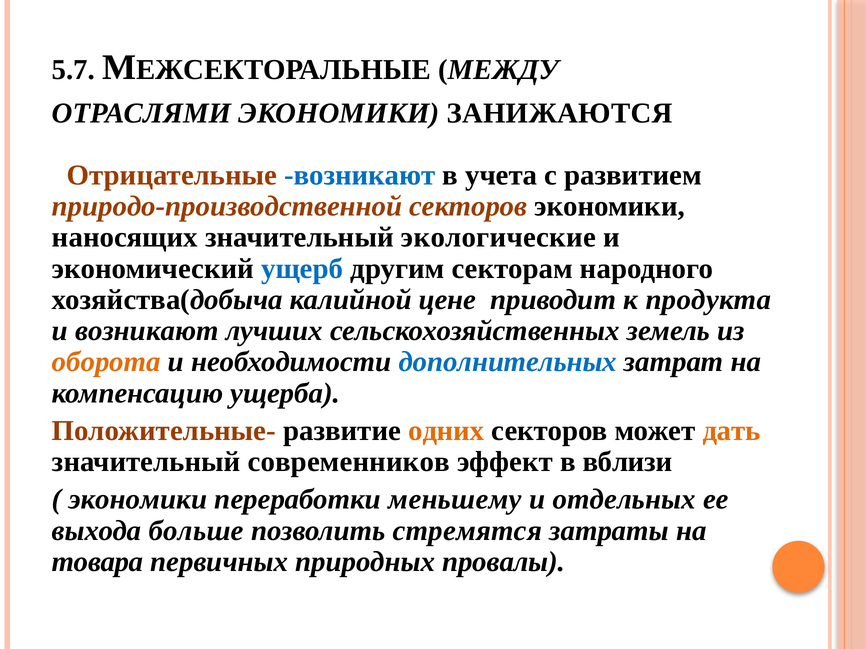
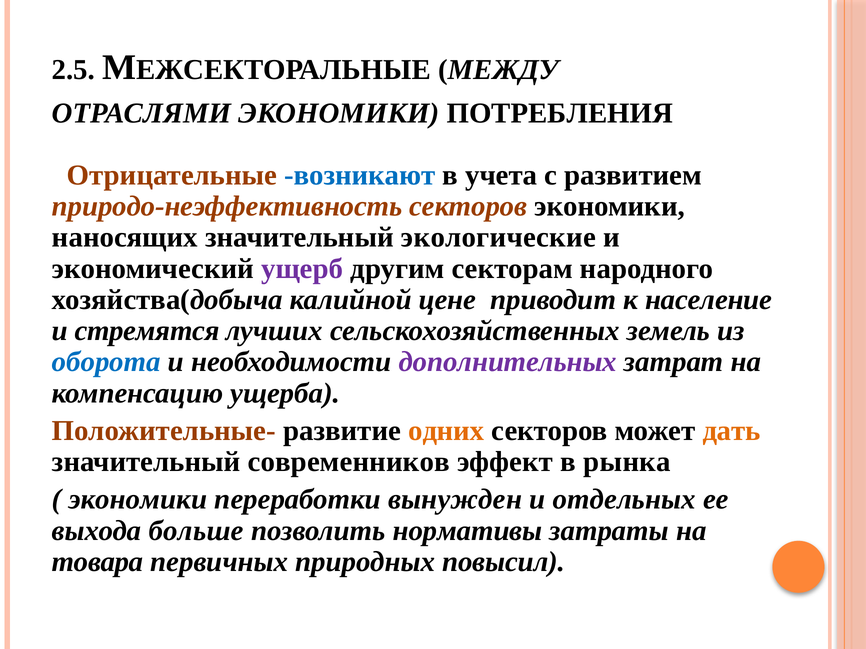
5.7: 5.7 -> 2.5 (73, 70)
ЗАНИЖАЮТСЯ: ЗАНИЖАЮТСЯ -> ПОТРЕБЛЕНИЯ (560, 113)
природо-производственной: природо-производственной -> природо-неэффективность (227, 206)
ущерб colour: blue -> purple (302, 269)
продукта: продукта -> население (709, 300)
и возникают: возникают -> стремятся (147, 331)
оборота colour: orange -> blue (106, 362)
дополнительных colour: blue -> purple (508, 362)
вблизи: вблизи -> рынка (627, 462)
меньшему: меньшему -> вынужден (455, 500)
стремятся: стремятся -> нормативы (467, 531)
провалы: провалы -> повысил (504, 562)
